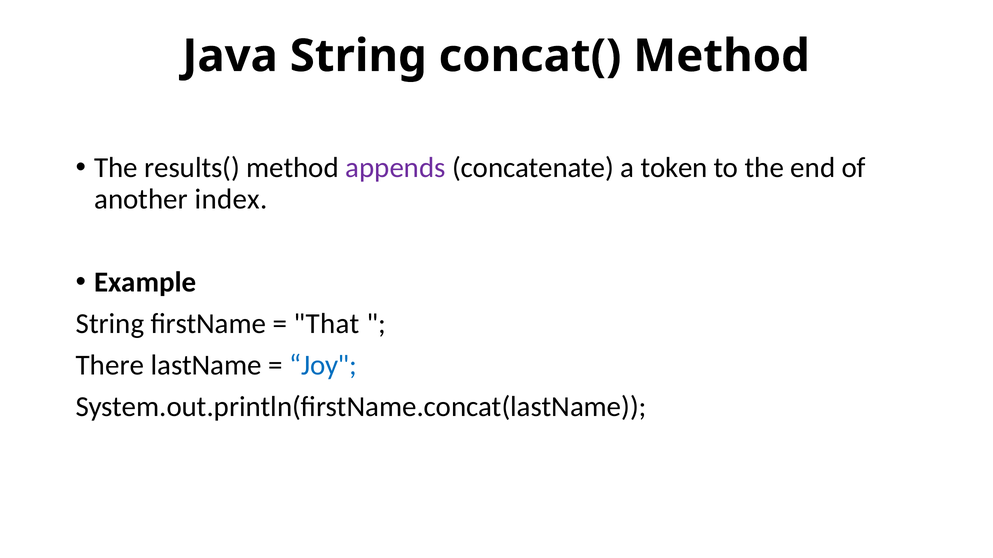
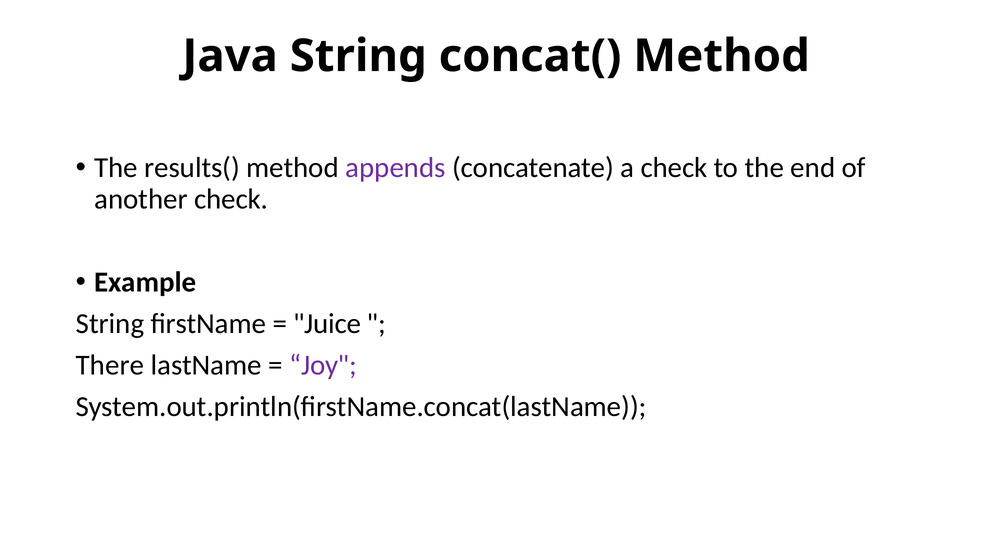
a token: token -> check (674, 168)
another index: index -> check (231, 199)
That: That -> Juice (327, 324)
Joy colour: blue -> purple (323, 366)
